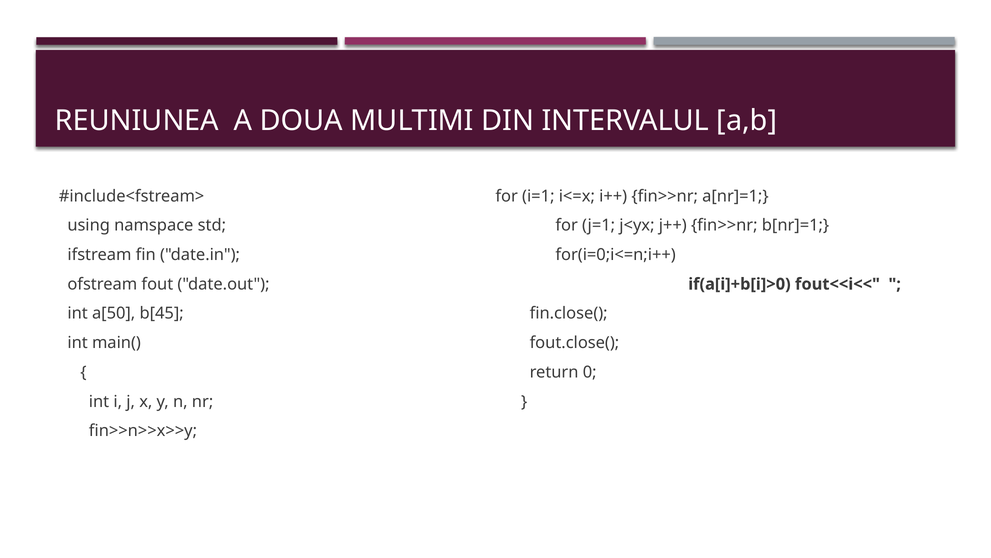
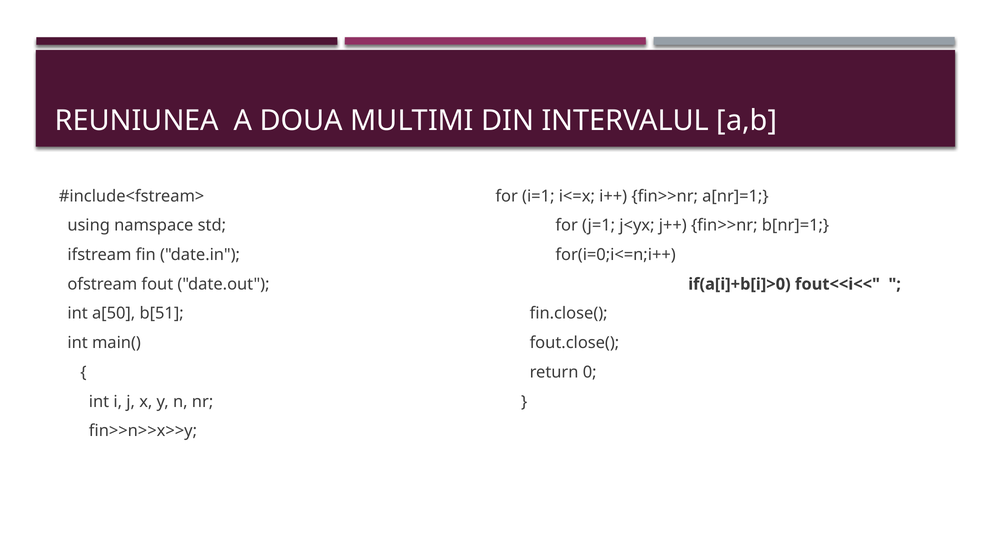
b[45: b[45 -> b[51 (162, 313)
